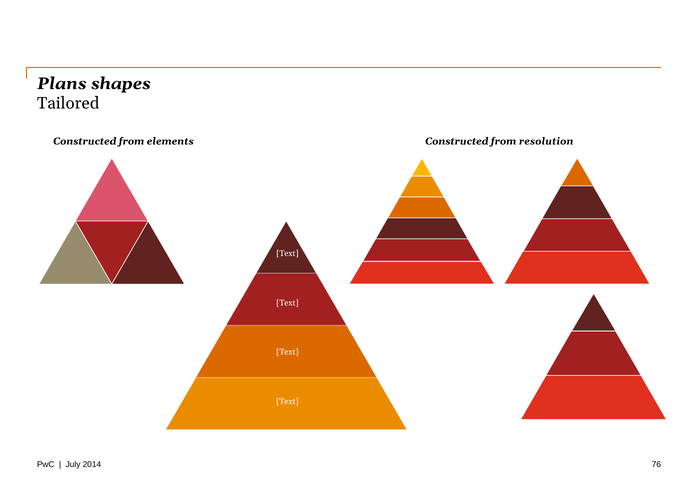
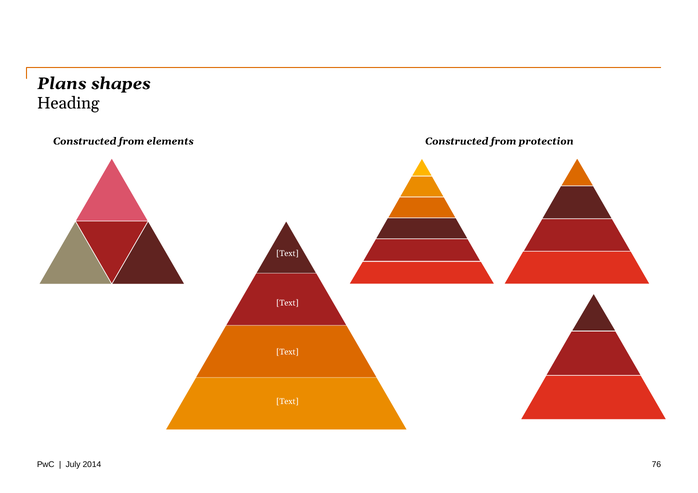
Tailored: Tailored -> Heading (68, 104)
resolution: resolution -> protection (546, 141)
